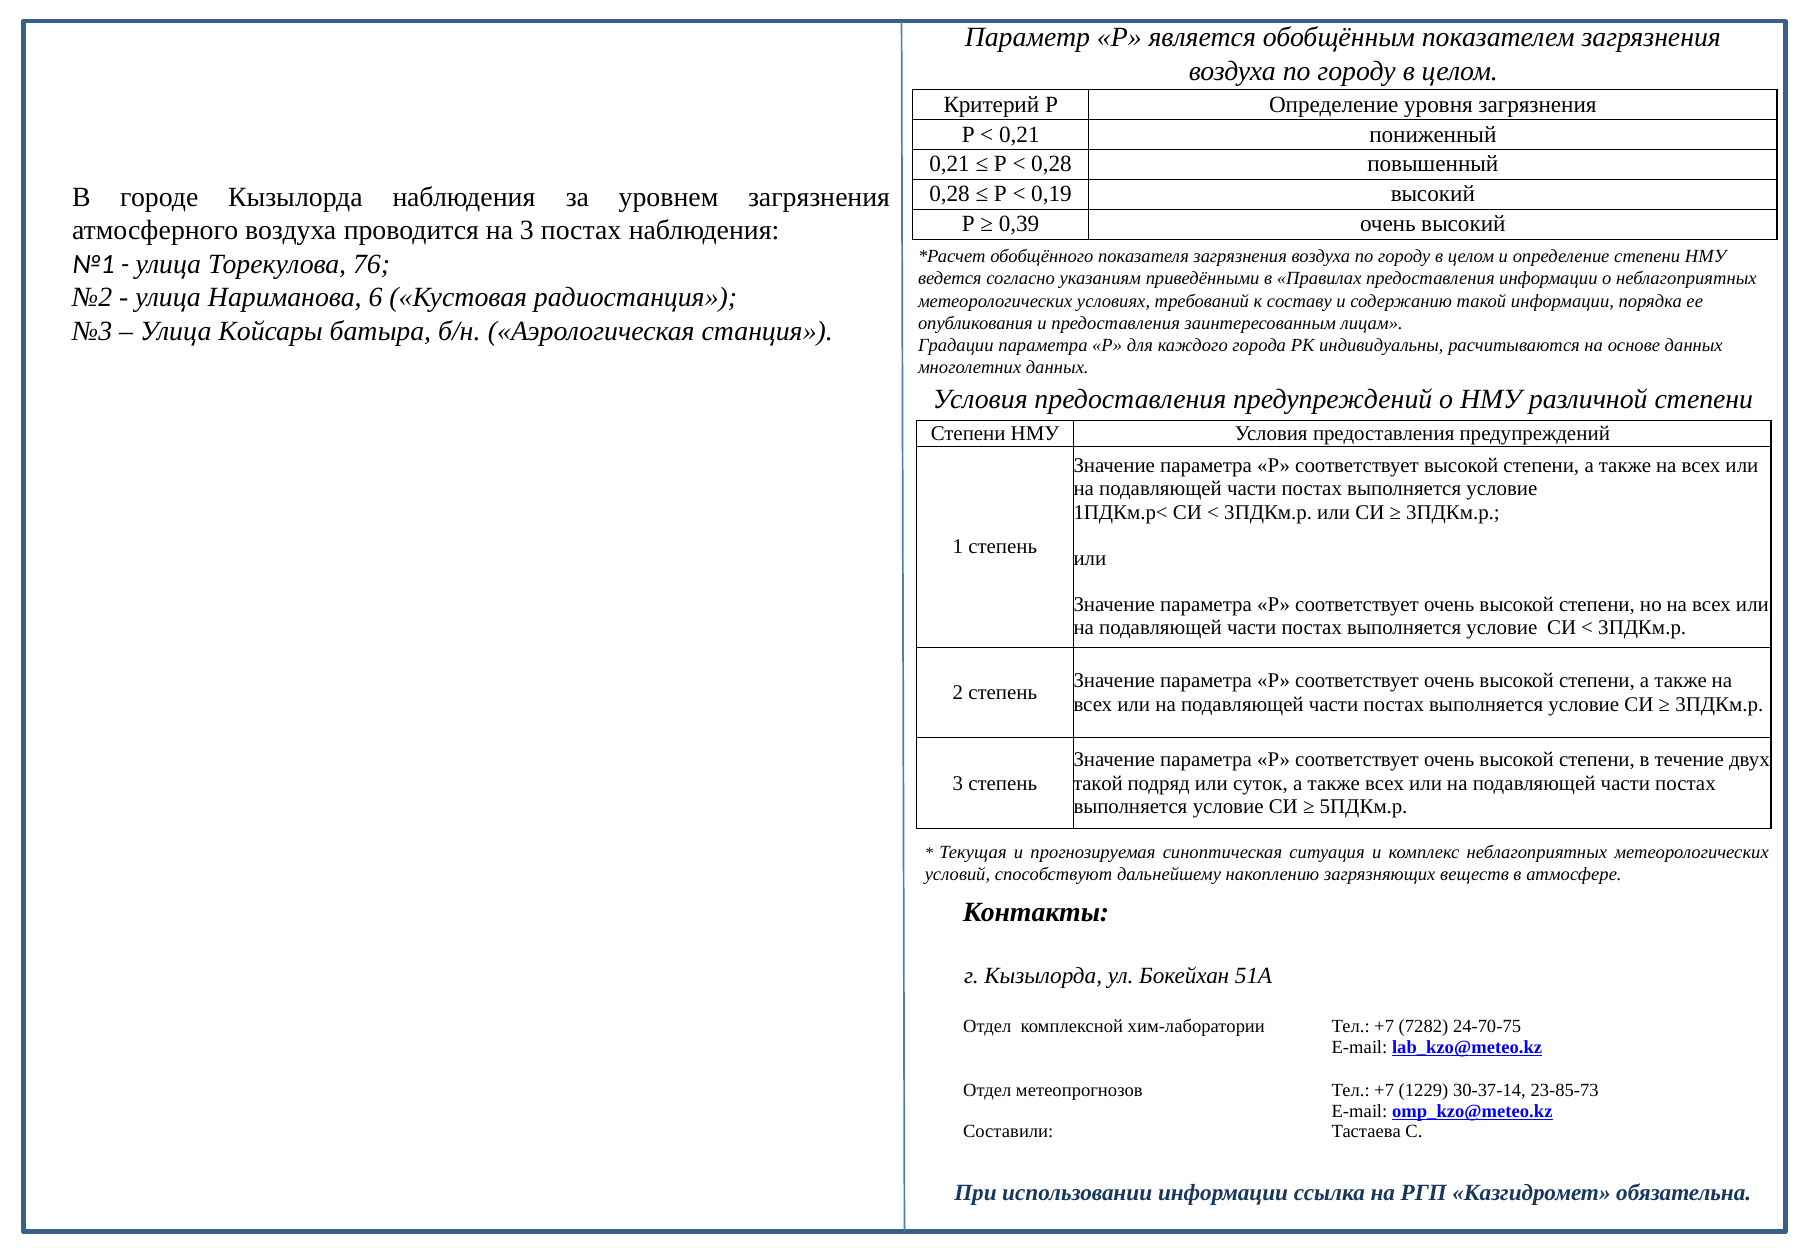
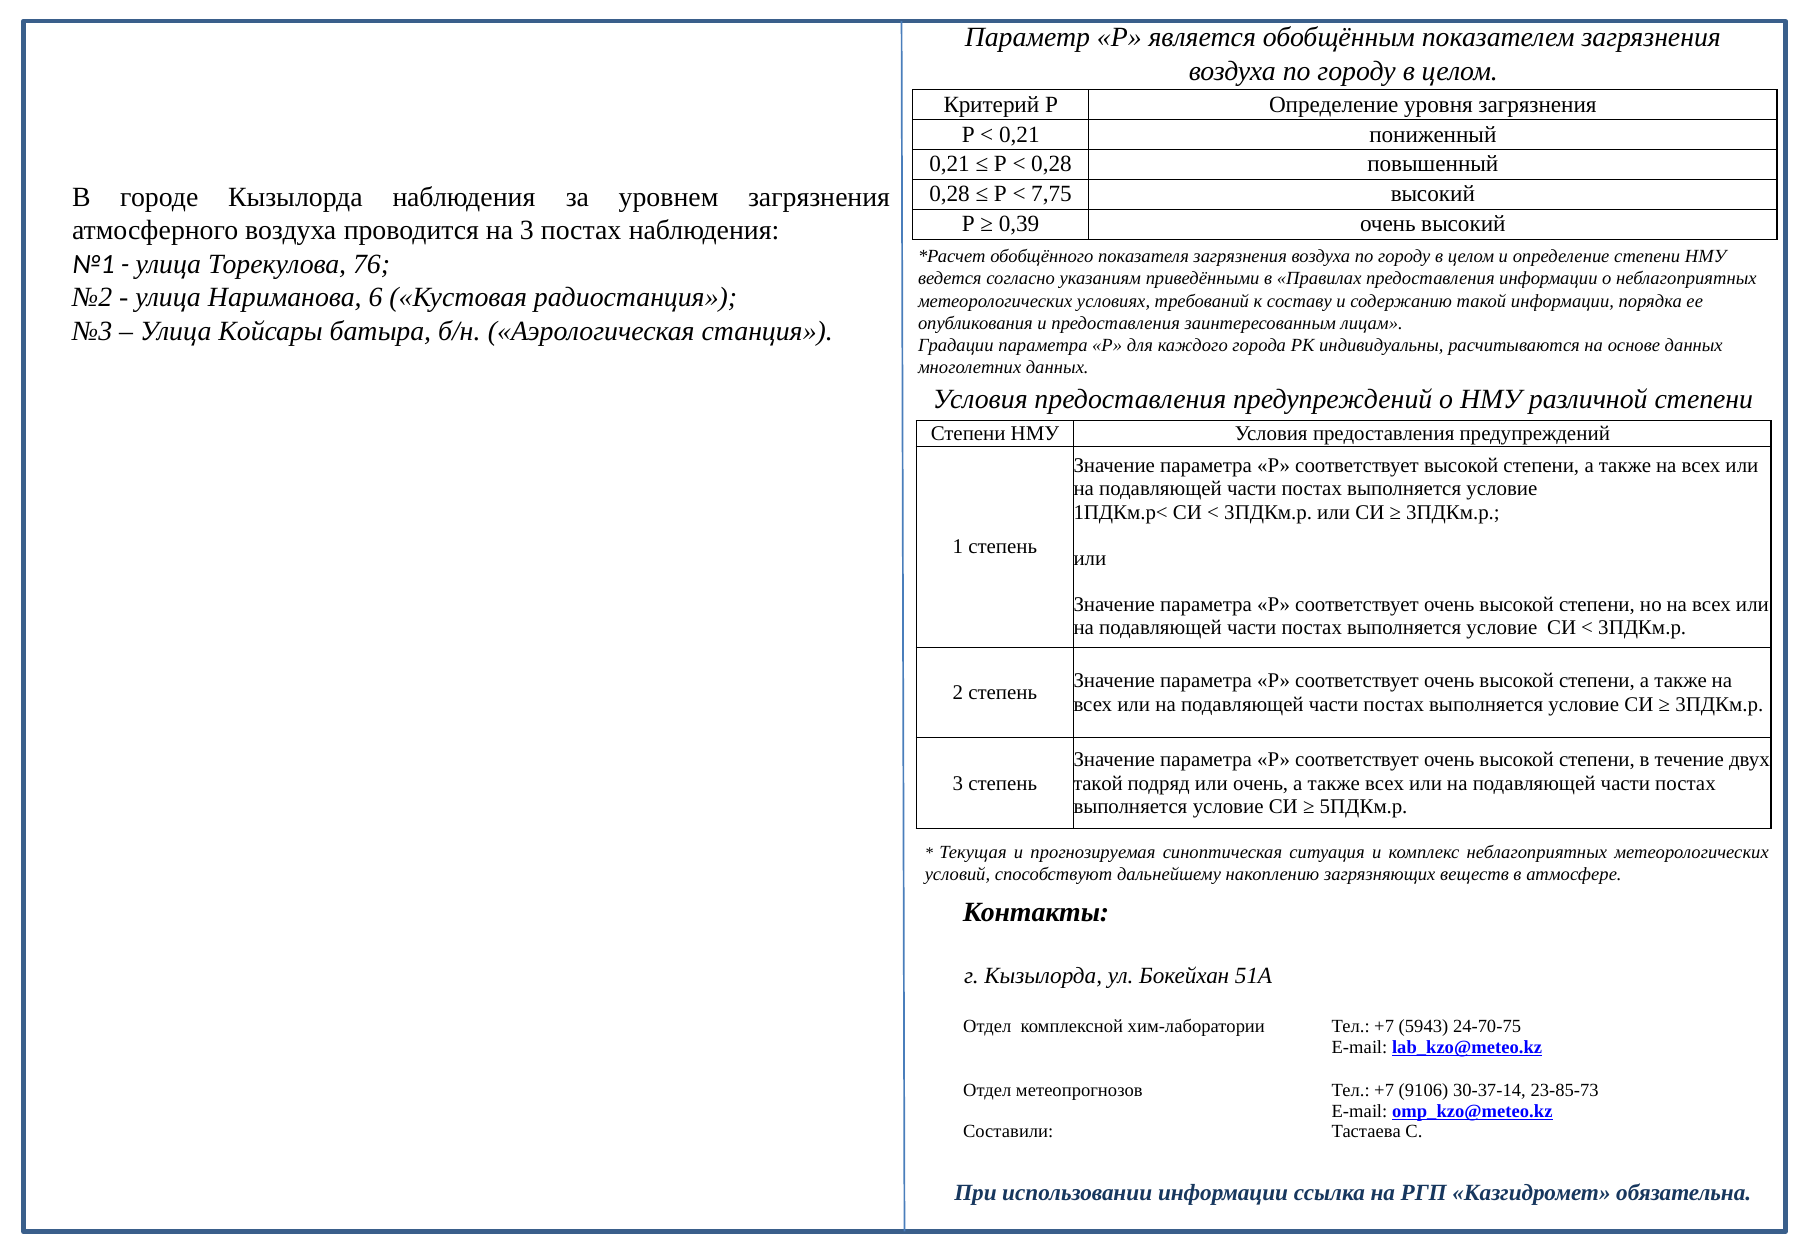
0,19: 0,19 -> 7,75 (1051, 194)
или суток: суток -> очень (1261, 783)
7282: 7282 -> 5943 (1423, 1026)
1229: 1229 -> 9106 (1423, 1090)
